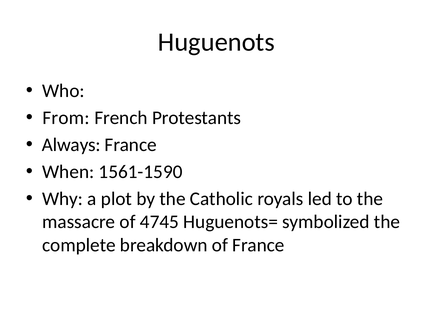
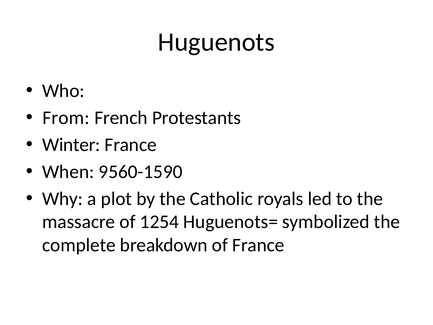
Always: Always -> Winter (71, 145)
1561-1590: 1561-1590 -> 9560-1590 (141, 172)
4745: 4745 -> 1254 (159, 222)
